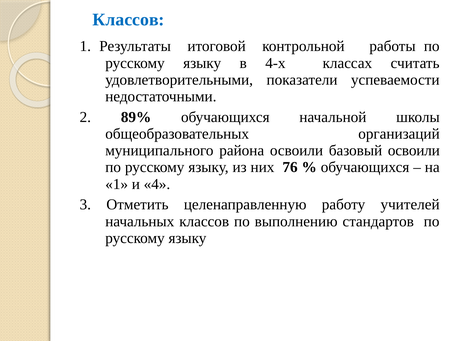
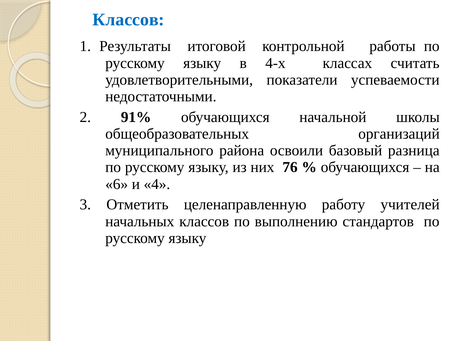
89%: 89% -> 91% (136, 117)
базовый освоили: освоили -> разница (414, 151)
1: 1 -> 6 (117, 184)
